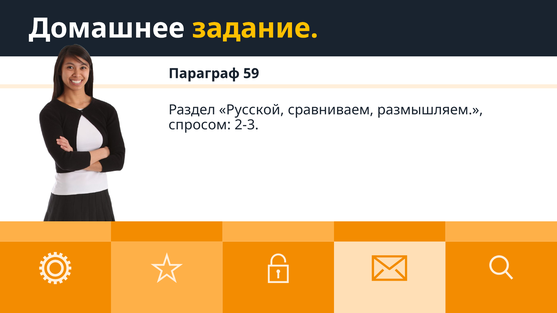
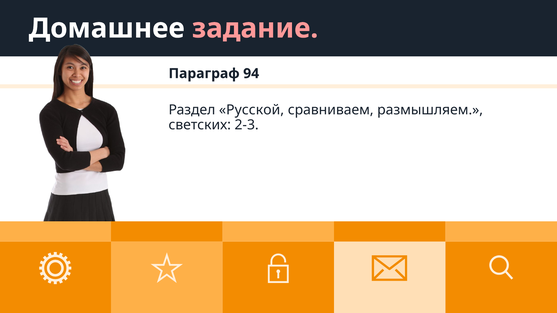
задание colour: yellow -> pink (255, 28)
59: 59 -> 94 (251, 74)
спросом: спросом -> светских (200, 125)
